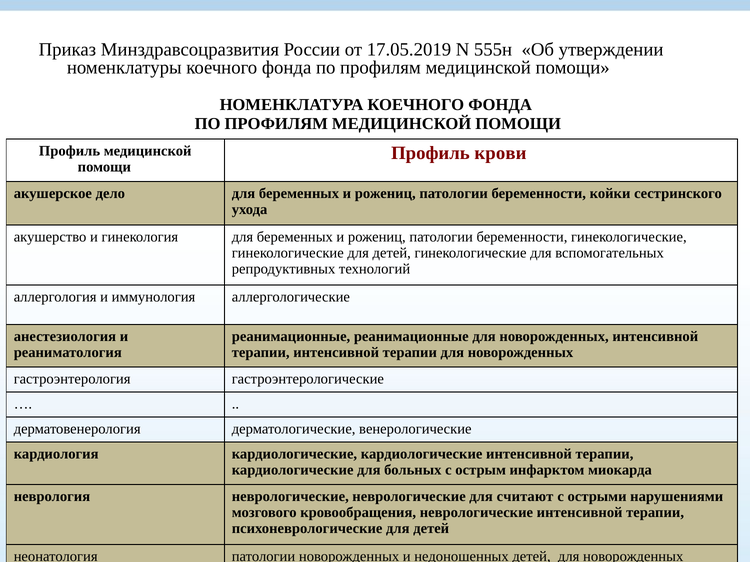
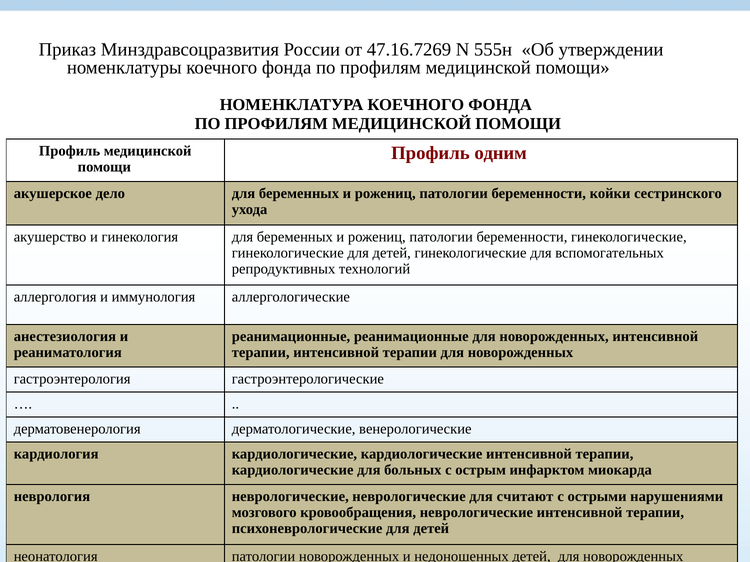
17.05.2019: 17.05.2019 -> 47.16.7269 (409, 49)
крови: крови -> одним (501, 153)
